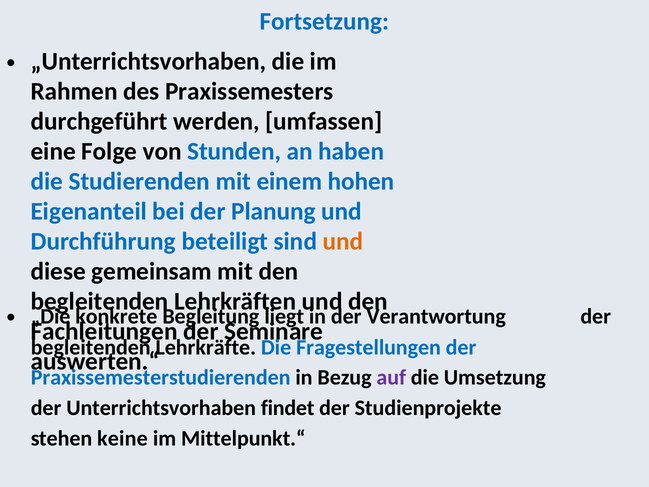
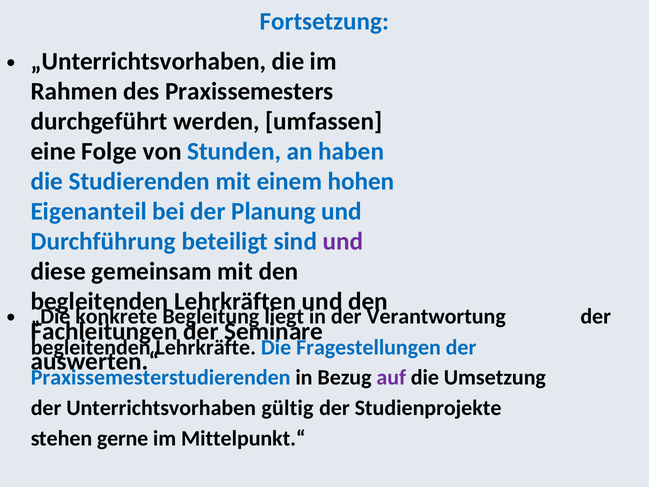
und colour: orange -> purple (343, 241)
findet: findet -> gültig (287, 408)
keine: keine -> gerne (123, 438)
